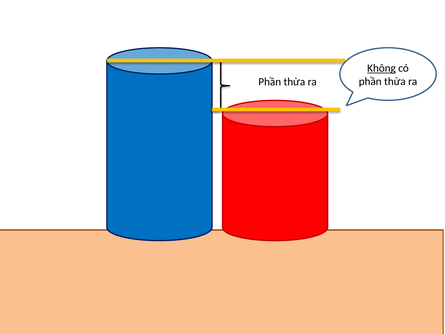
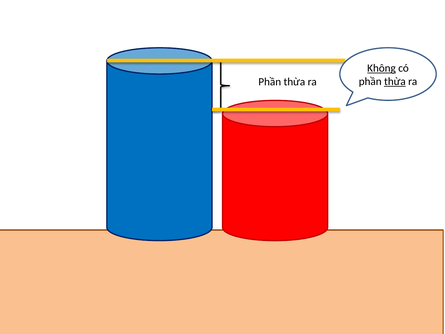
thừa underline: none -> present (395, 81)
